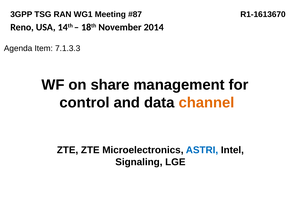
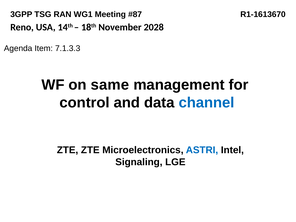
2014: 2014 -> 2028 (154, 27)
share: share -> same (110, 85)
channel colour: orange -> blue (207, 103)
